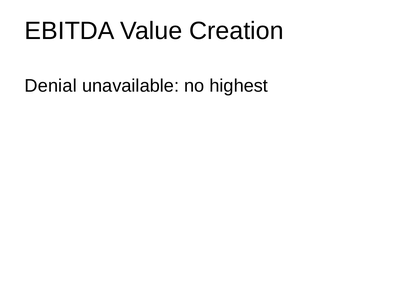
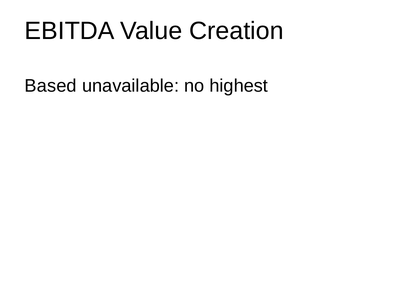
Denial: Denial -> Based (51, 86)
